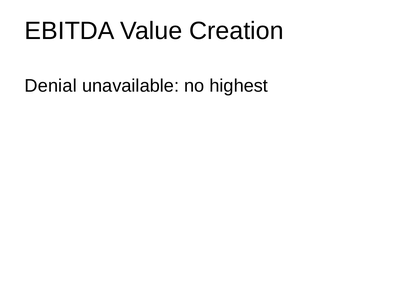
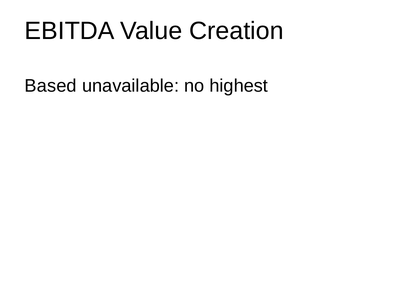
Denial: Denial -> Based (51, 86)
